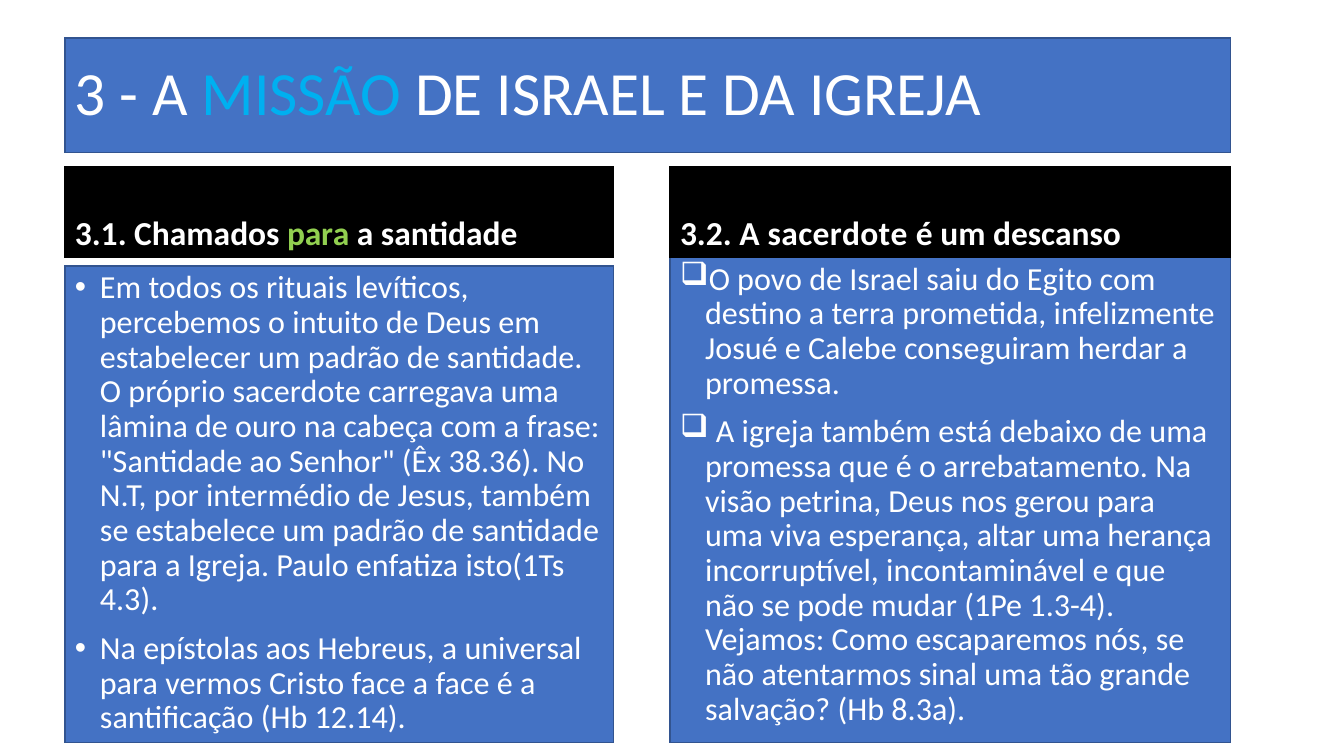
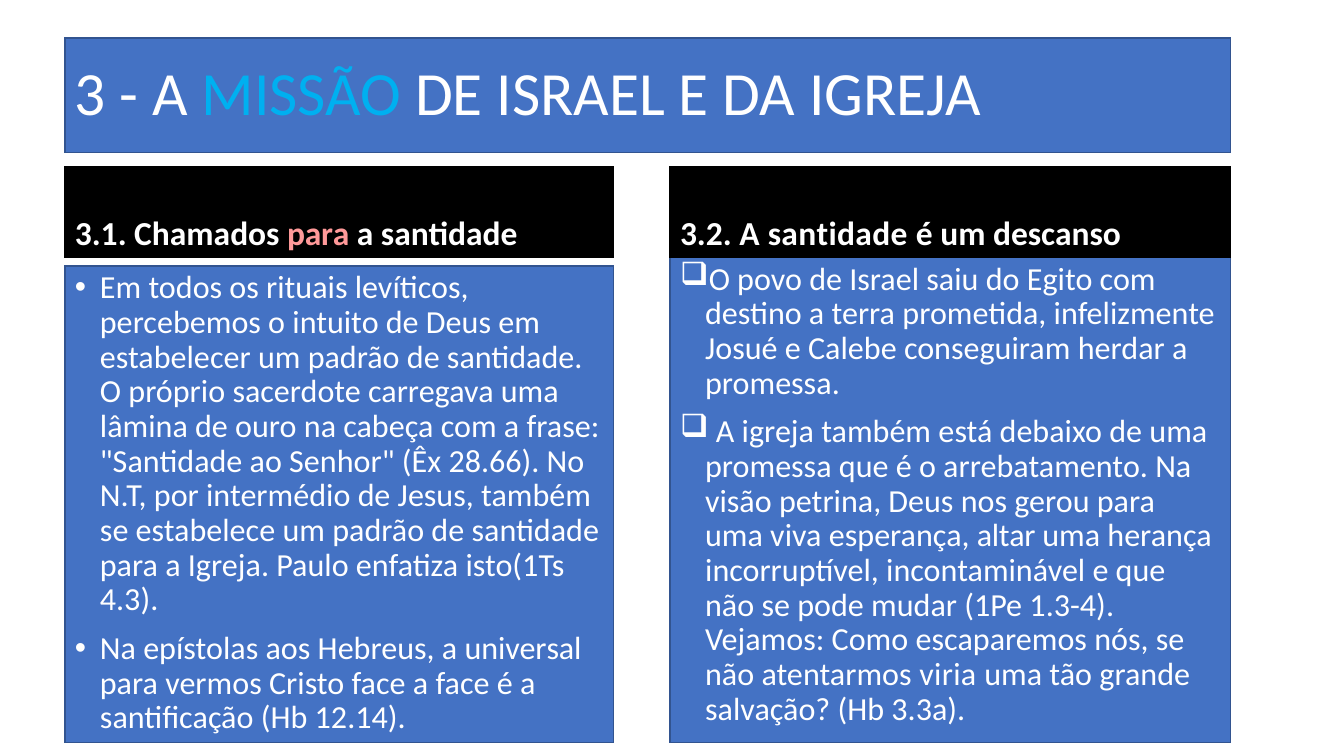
para colour: light green -> pink (318, 234)
3.2 A sacerdote: sacerdote -> santidade (838, 234)
38.36: 38.36 -> 28.66 (494, 462)
sinal: sinal -> viria (948, 675)
8.3a: 8.3a -> 3.3a (928, 709)
